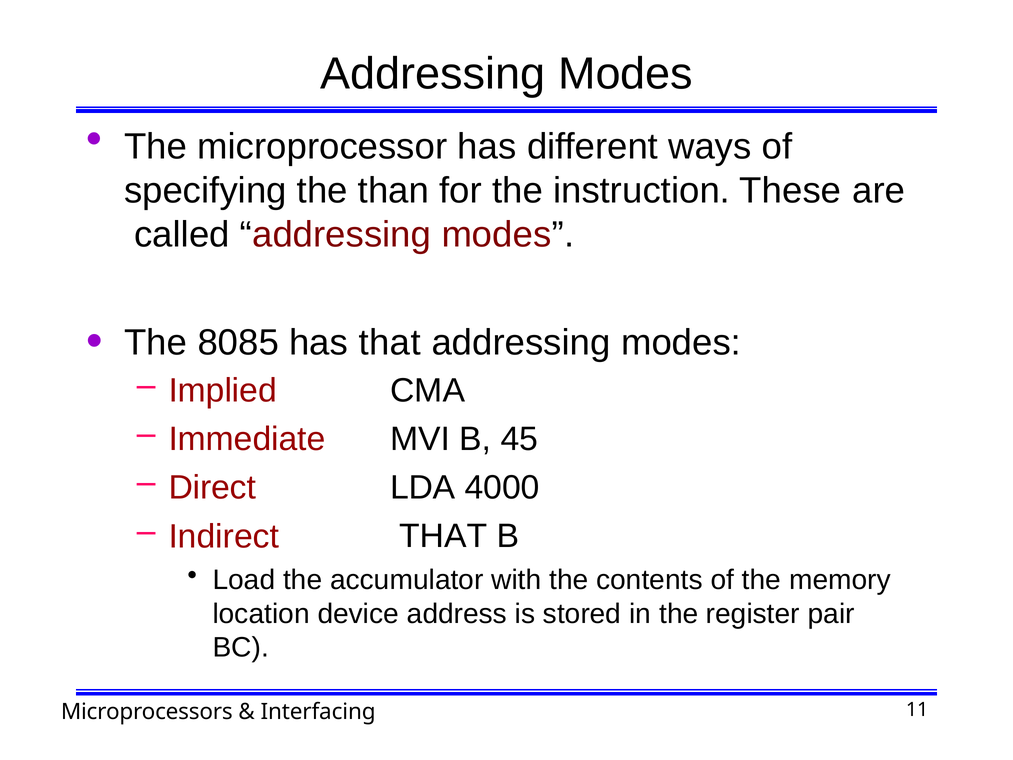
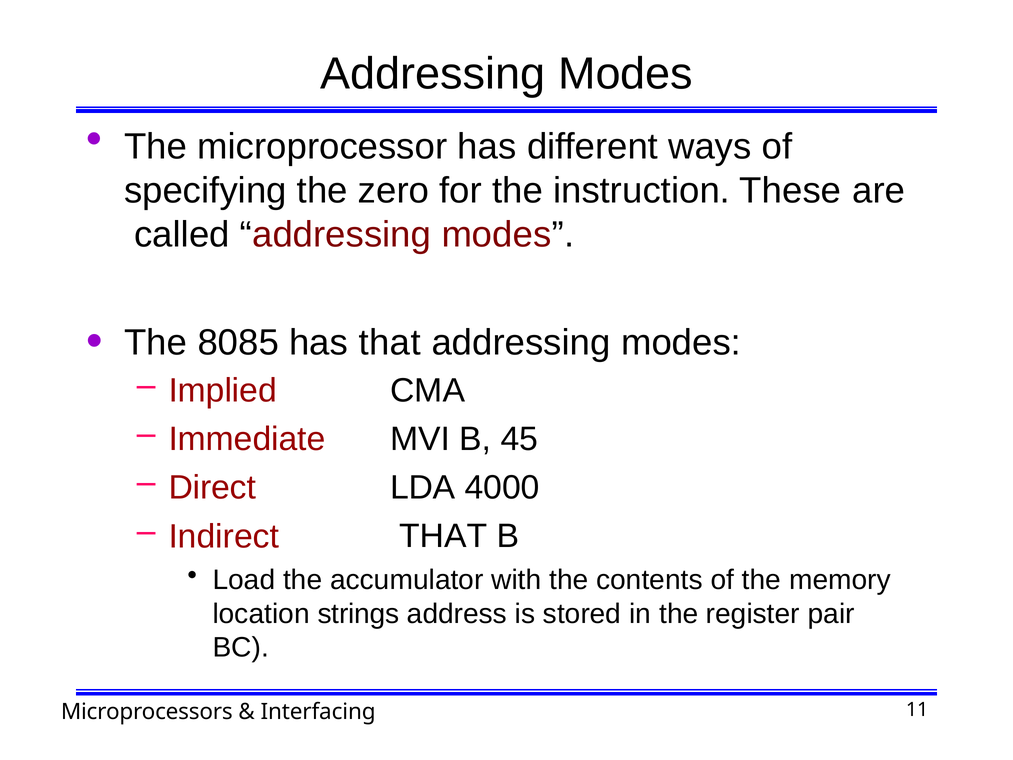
than: than -> zero (394, 191)
device: device -> strings (358, 614)
